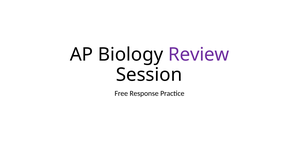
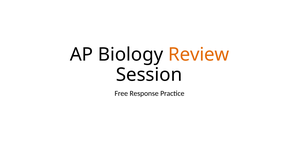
Review colour: purple -> orange (199, 55)
